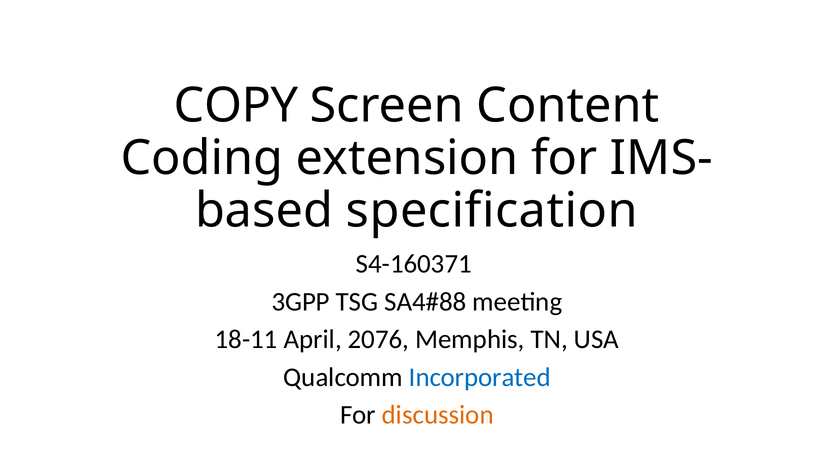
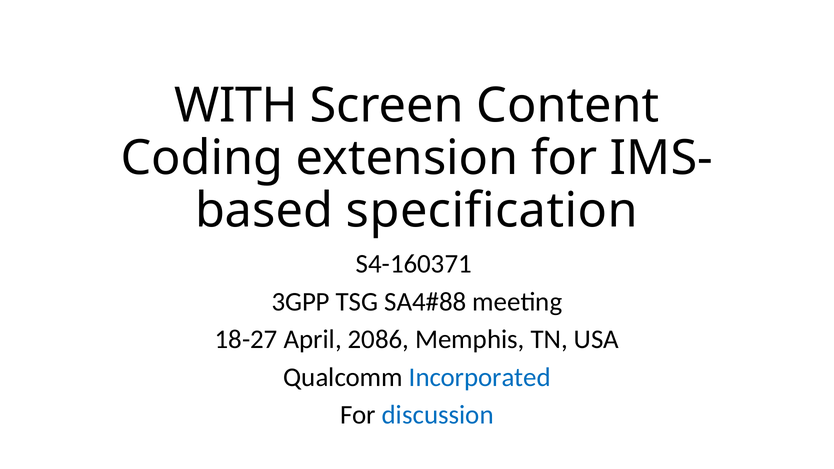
COPY: COPY -> WITH (236, 106)
18-11: 18-11 -> 18-27 (246, 340)
2076: 2076 -> 2086 (378, 340)
discussion colour: orange -> blue (438, 415)
